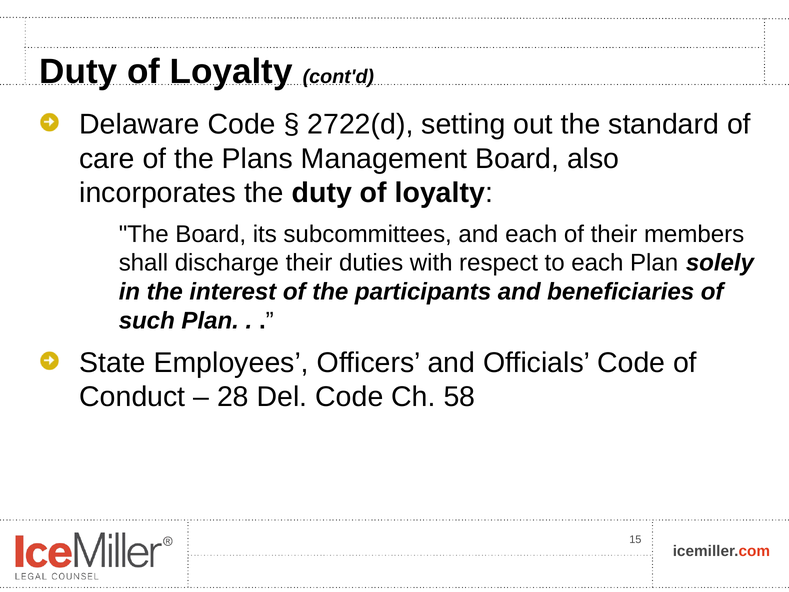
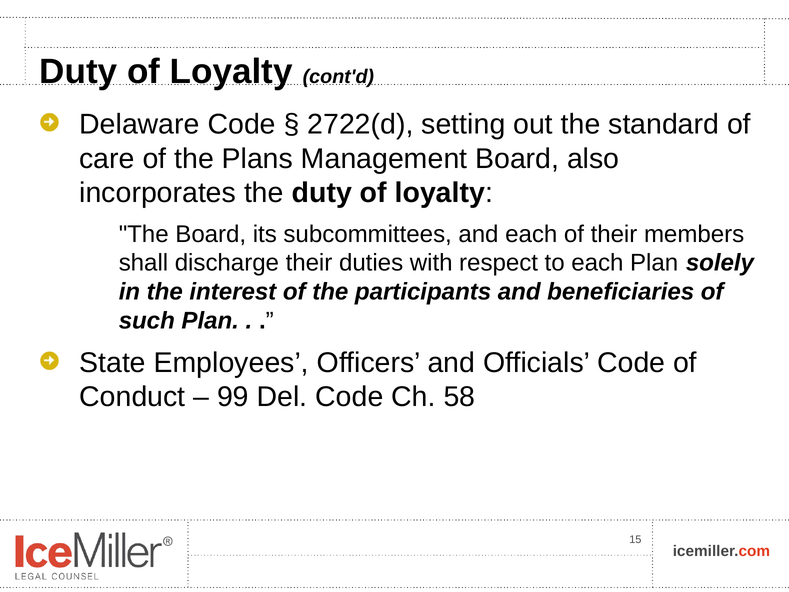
28: 28 -> 99 (233, 397)
